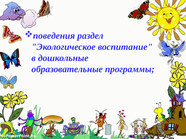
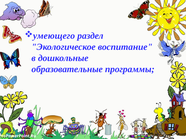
поведения: поведения -> умеющего (54, 36)
